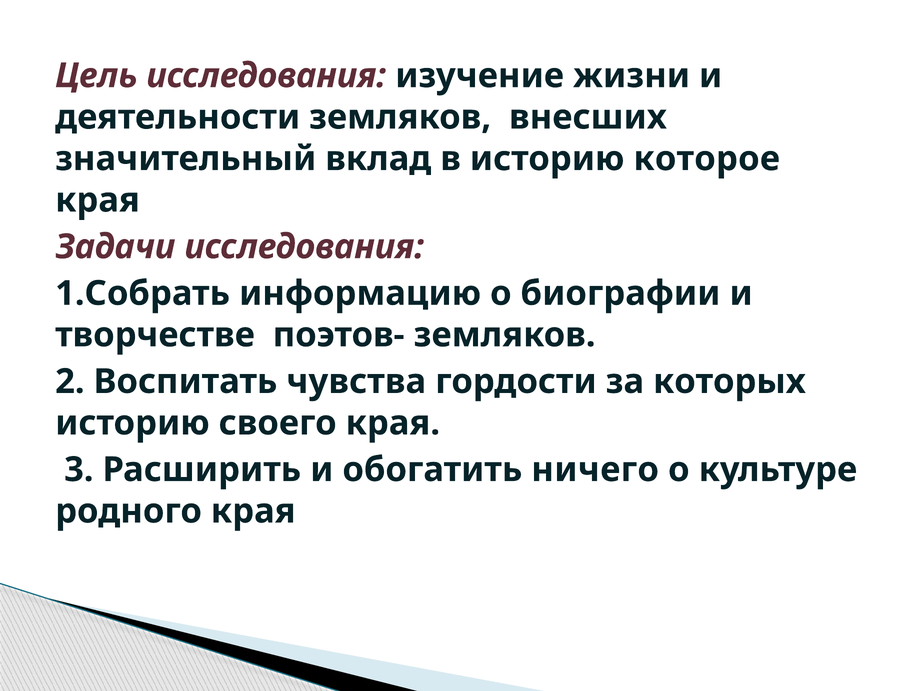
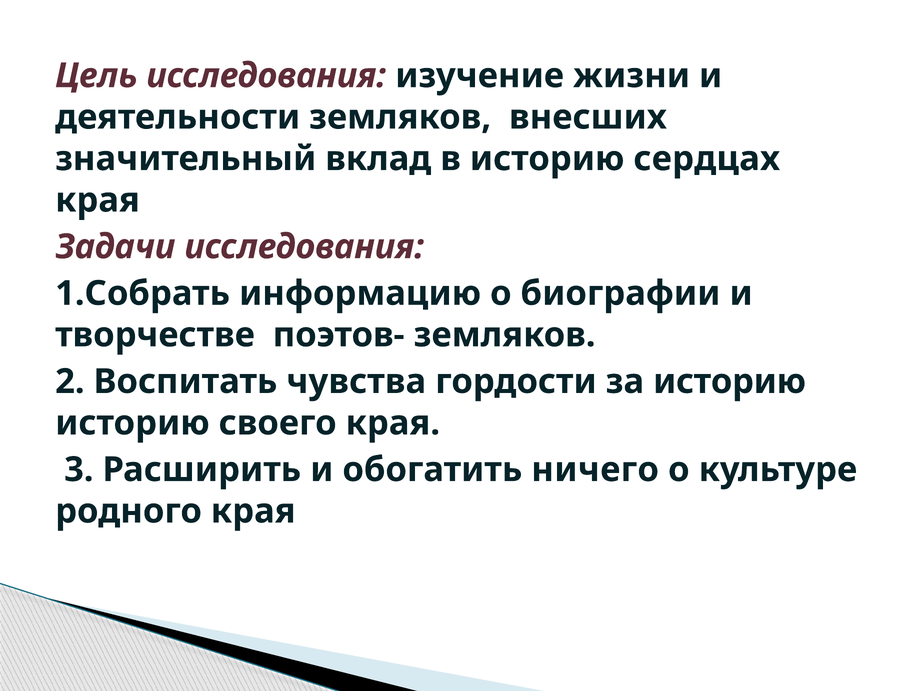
которое: которое -> сердцах (707, 159)
за которых: которых -> историю (730, 382)
